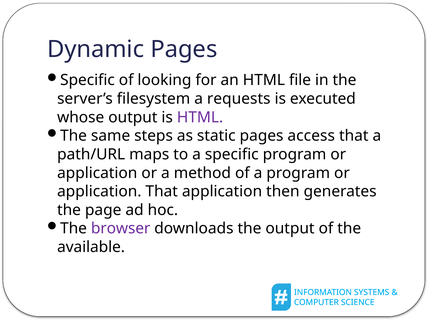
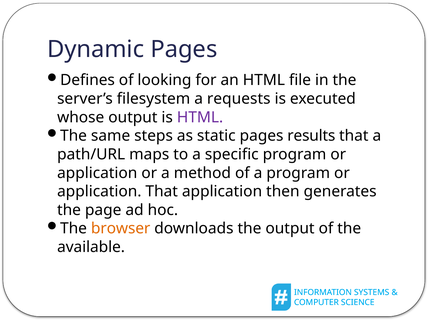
Specific: Specific -> Defines (87, 80)
access: access -> results (311, 136)
browser colour: purple -> orange (121, 229)
